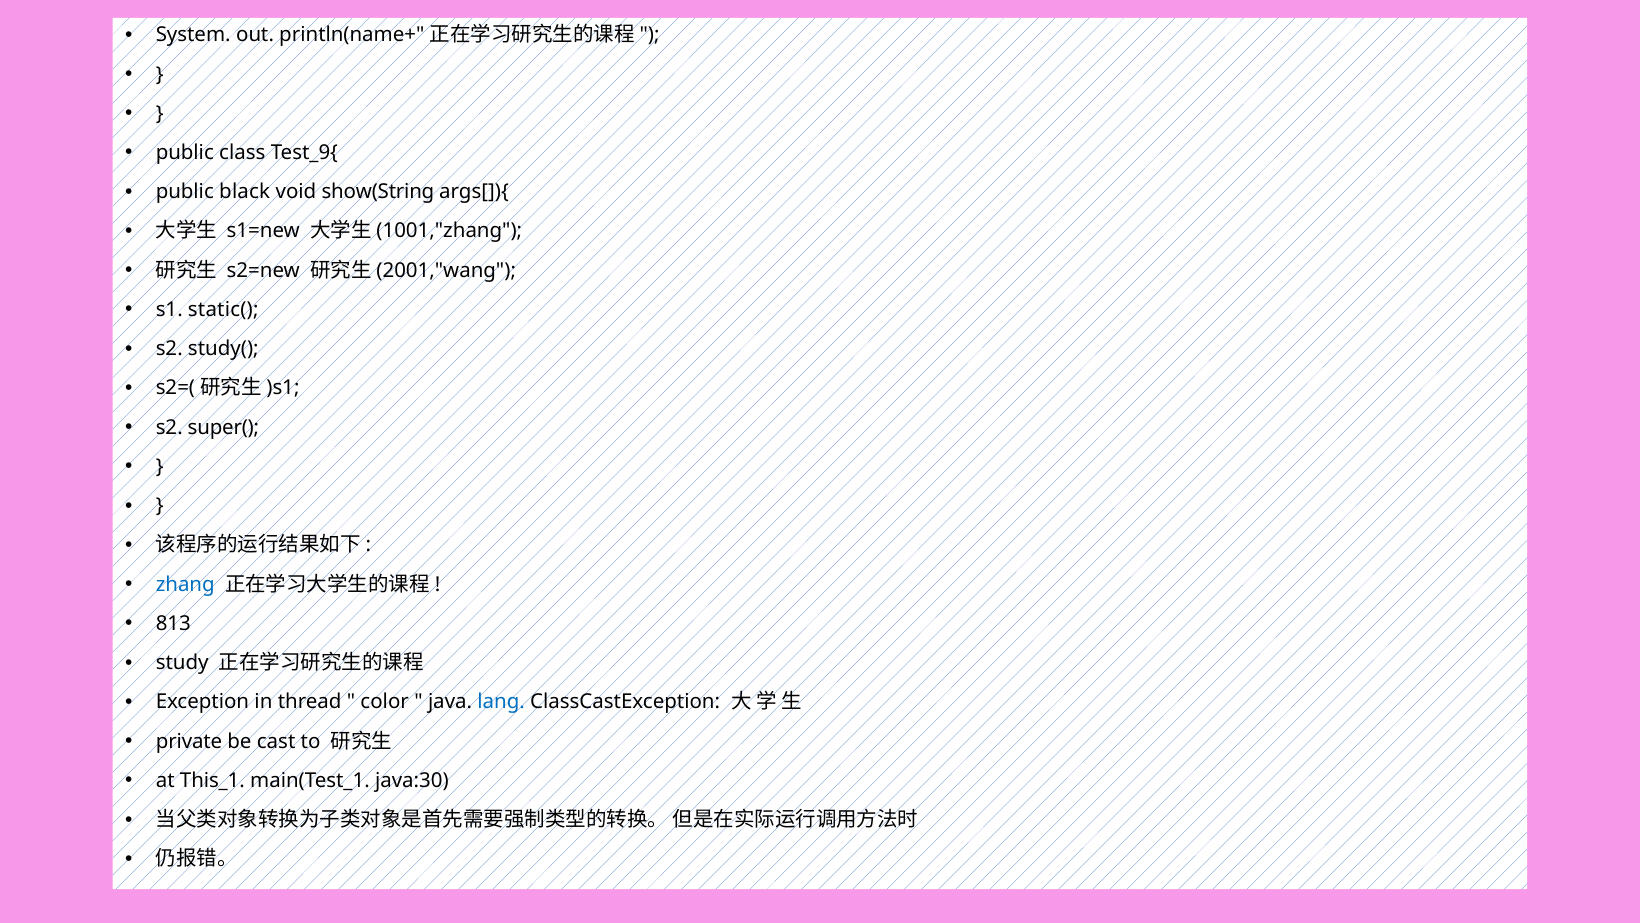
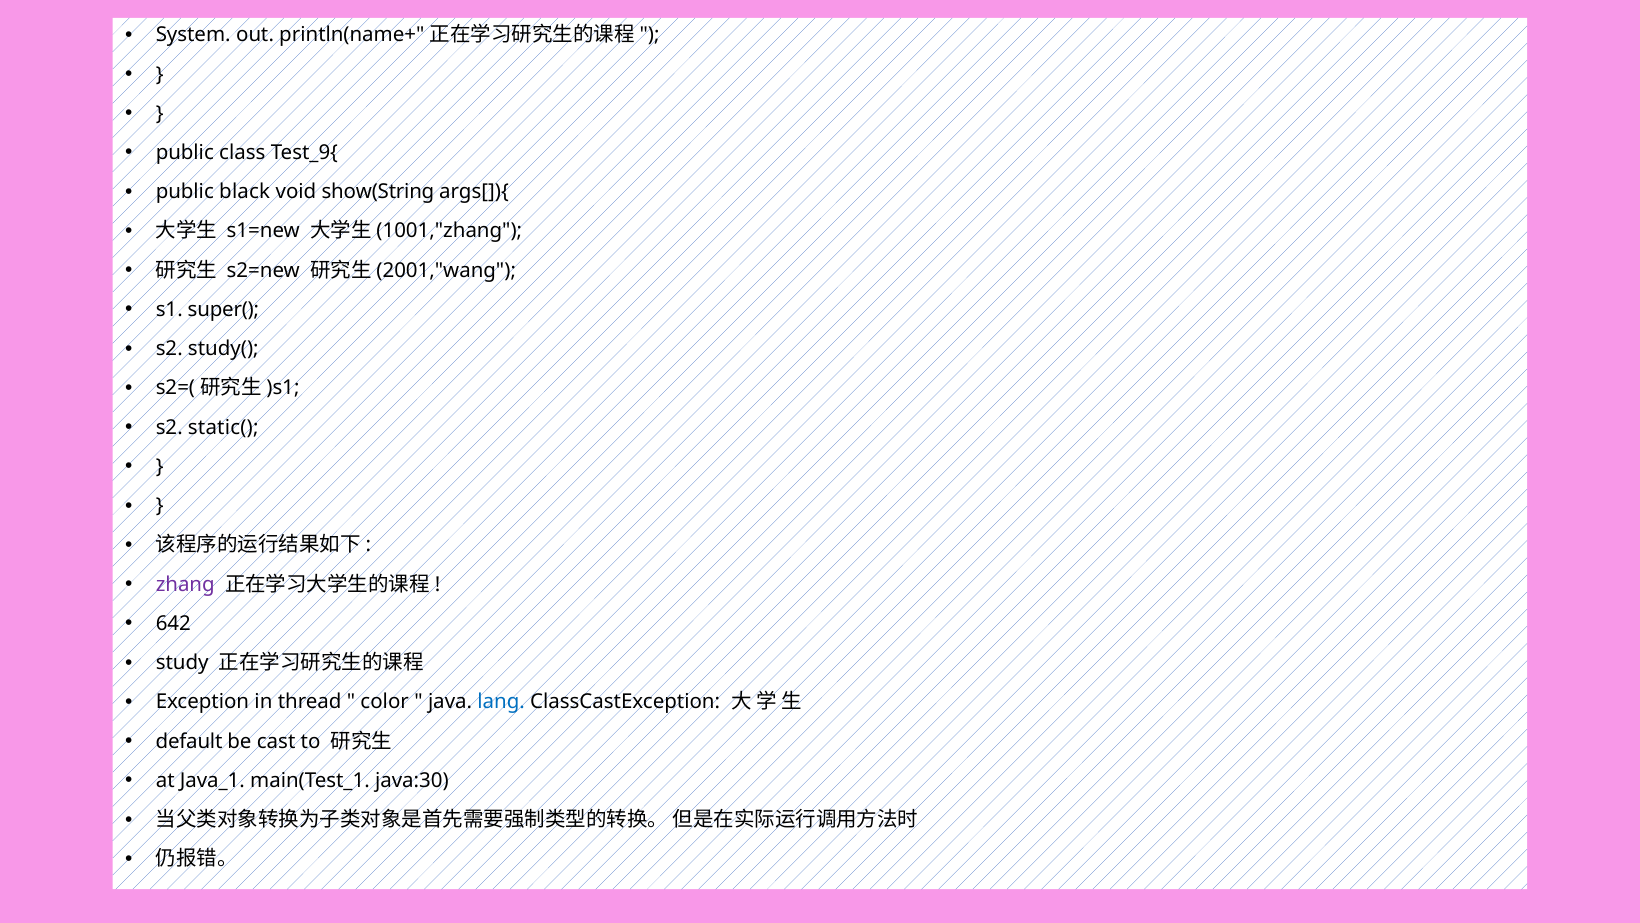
static(: static( -> super( (223, 310)
super(: super( -> static( (223, 427)
zhang colour: blue -> purple (185, 584)
813: 813 -> 642 (173, 623)
private: private -> default (189, 741)
This_1: This_1 -> Java_1 (212, 780)
